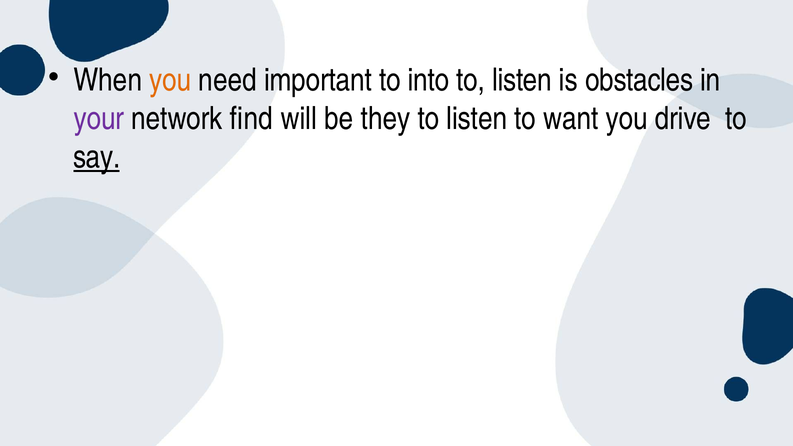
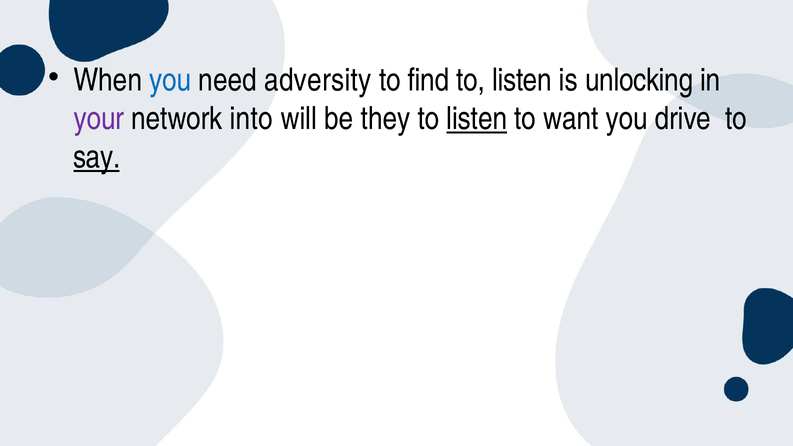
you colour: orange -> blue (170, 80)
important: important -> adversity (318, 80)
into: into -> find (429, 80)
obstacles: obstacles -> unlocking (639, 80)
find: find -> into (251, 119)
listen underline: none -> present (477, 119)
